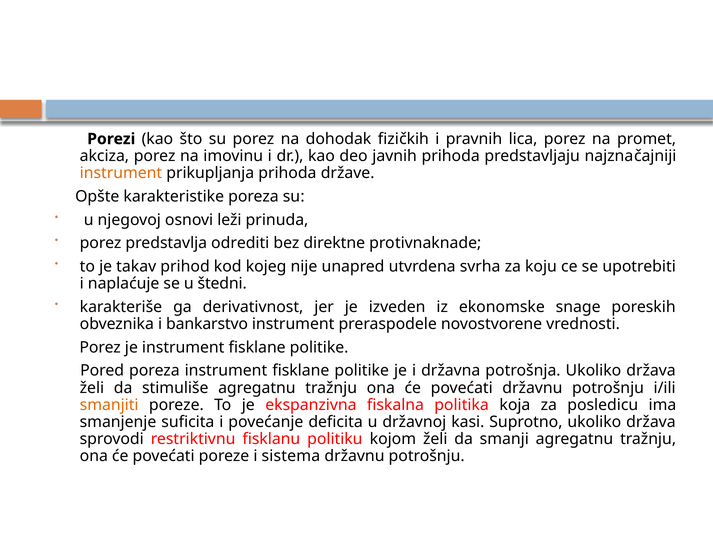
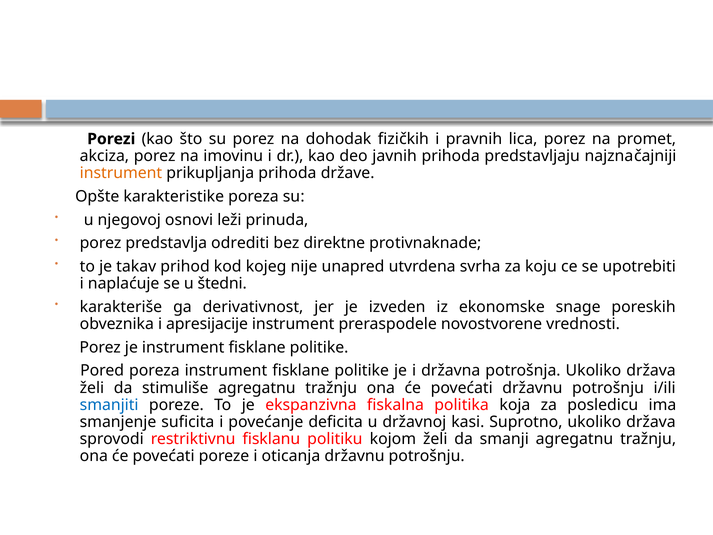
bankarstvo: bankarstvo -> apresijacije (207, 324)
smanjiti colour: orange -> blue (109, 405)
sistema: sistema -> oticanja (291, 456)
